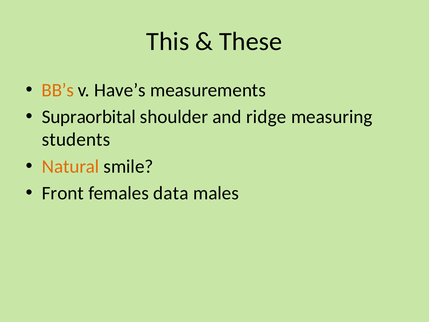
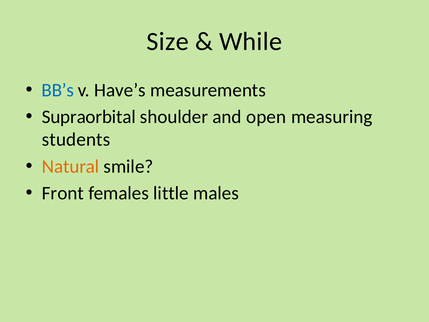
This: This -> Size (168, 42)
These: These -> While (251, 42)
BB’s colour: orange -> blue (58, 90)
ridge: ridge -> open (266, 117)
data: data -> little (171, 193)
